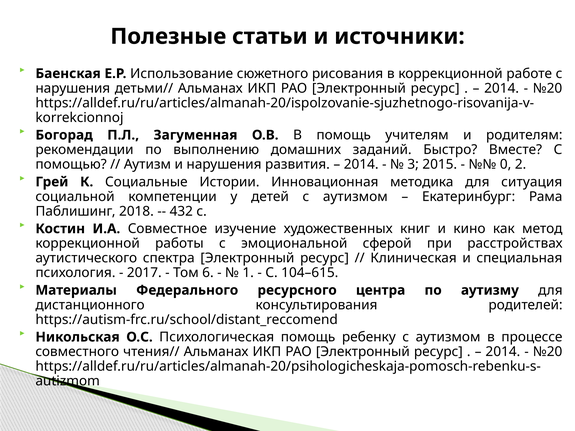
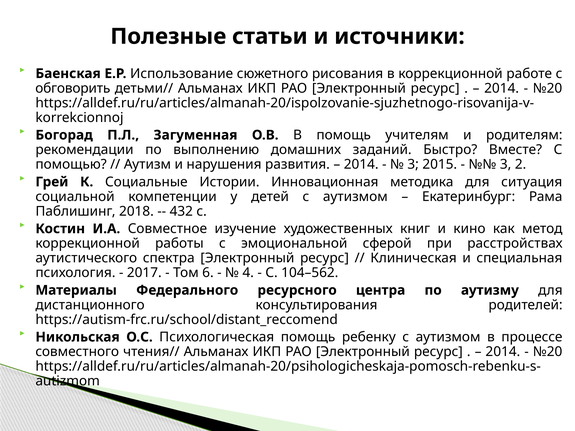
нарушения: нарушения -> обговорить (73, 88)
0: 0 -> 3 (506, 164)
1: 1 -> 4 (248, 273)
104–615: 104–615 -> 104–562 (310, 273)
